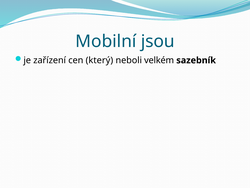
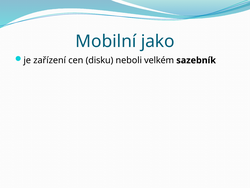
jsou: jsou -> jako (158, 41)
který: který -> disku (99, 60)
